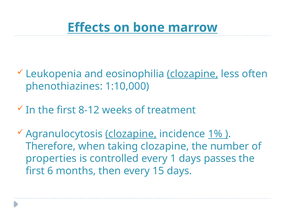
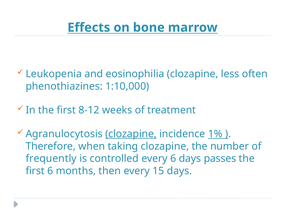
clozapine underline: present -> none (193, 74)
properties: properties -> frequently (51, 158)
every 1: 1 -> 6 (173, 158)
